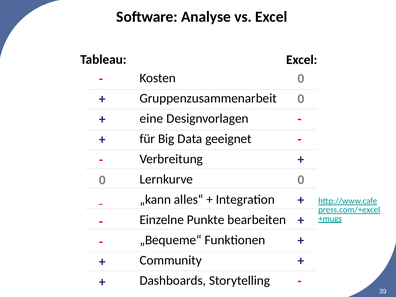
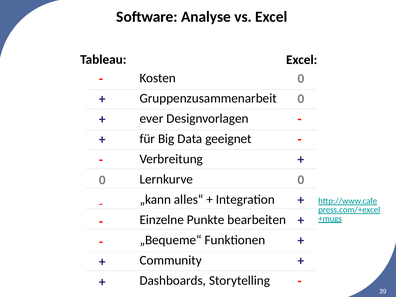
eine: eine -> ever (151, 119)
